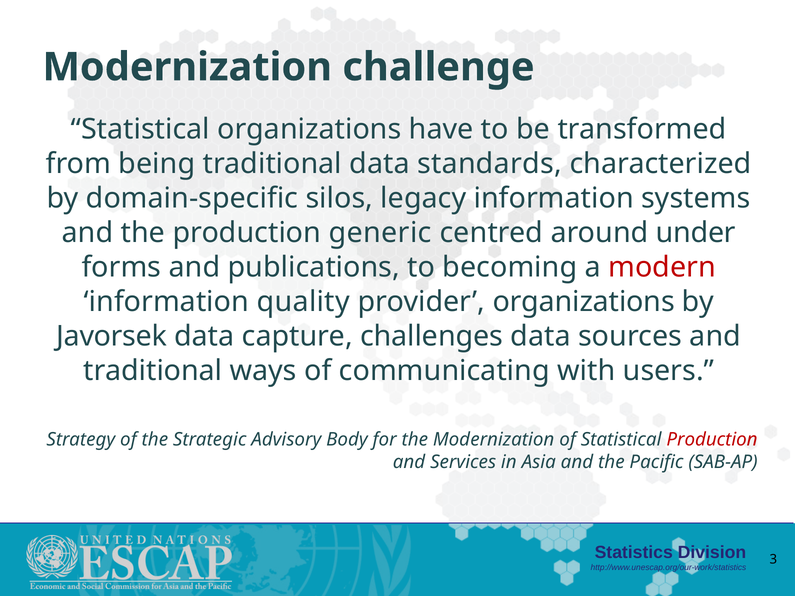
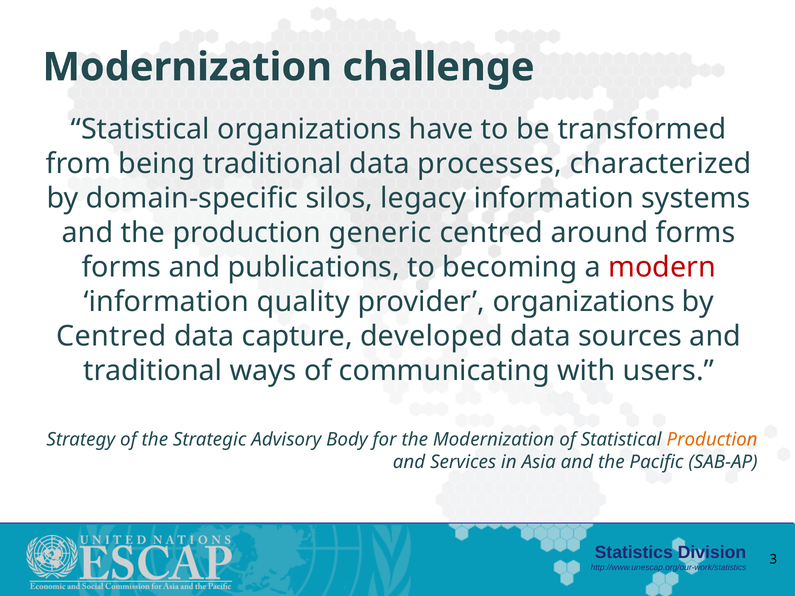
standards: standards -> processes (489, 164)
around under: under -> forms (696, 233)
Javorsek: Javorsek -> Centred (111, 336)
challenges: challenges -> developed (431, 336)
Production colour: red -> orange (712, 440)
